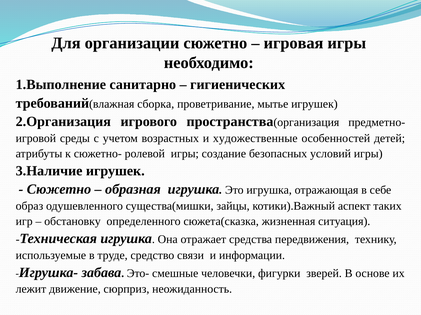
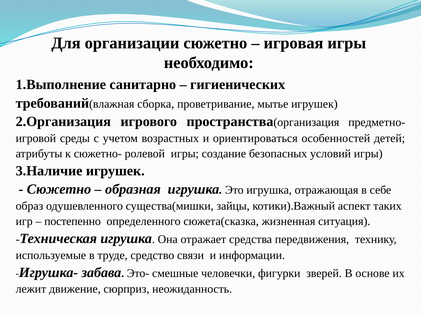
художественные: художественные -> ориентироваться (255, 139)
обстановку: обстановку -> постепенно (73, 222)
